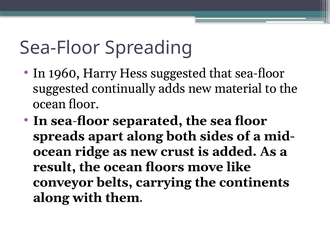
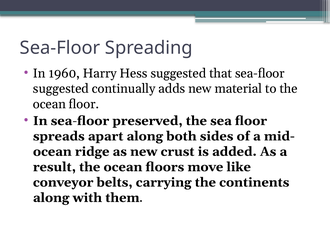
separated: separated -> preserved (148, 121)
